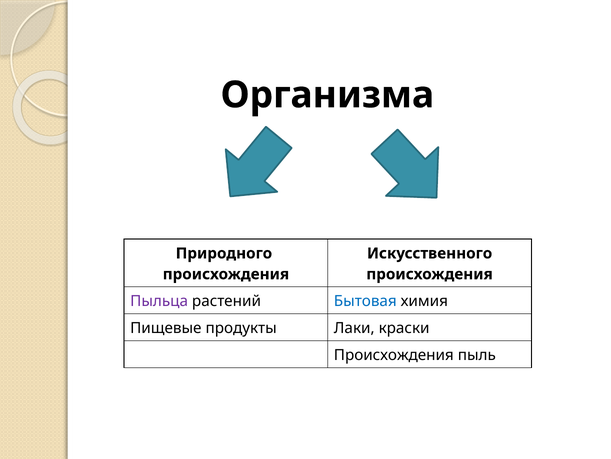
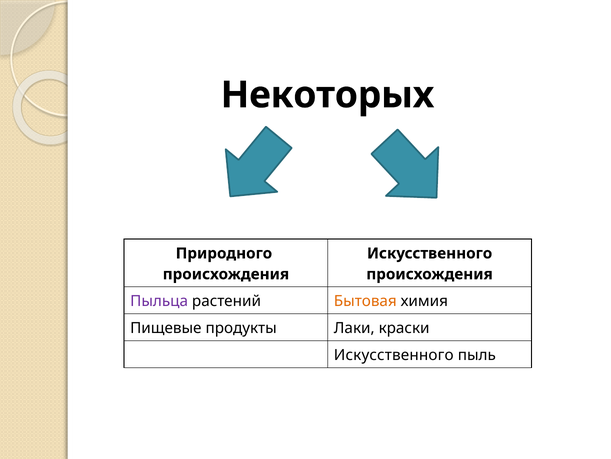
Организма: Организма -> Некоторых (327, 95)
Бытовая colour: blue -> orange (365, 301)
Происхождения: Происхождения -> Искусственного (394, 355)
